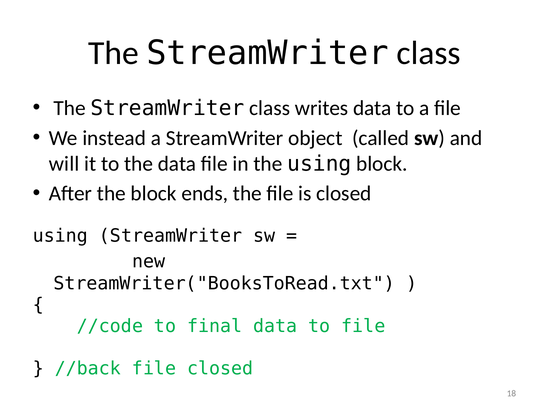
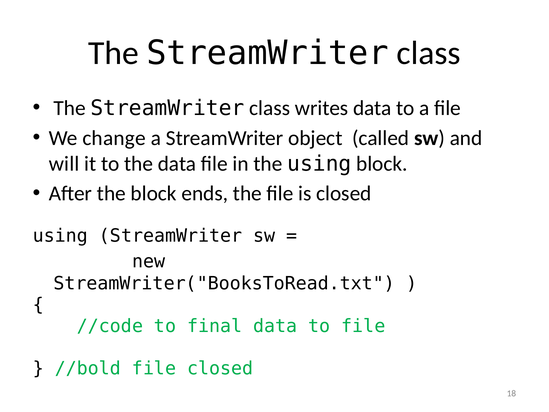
instead: instead -> change (114, 138)
//back: //back -> //bold (88, 368)
